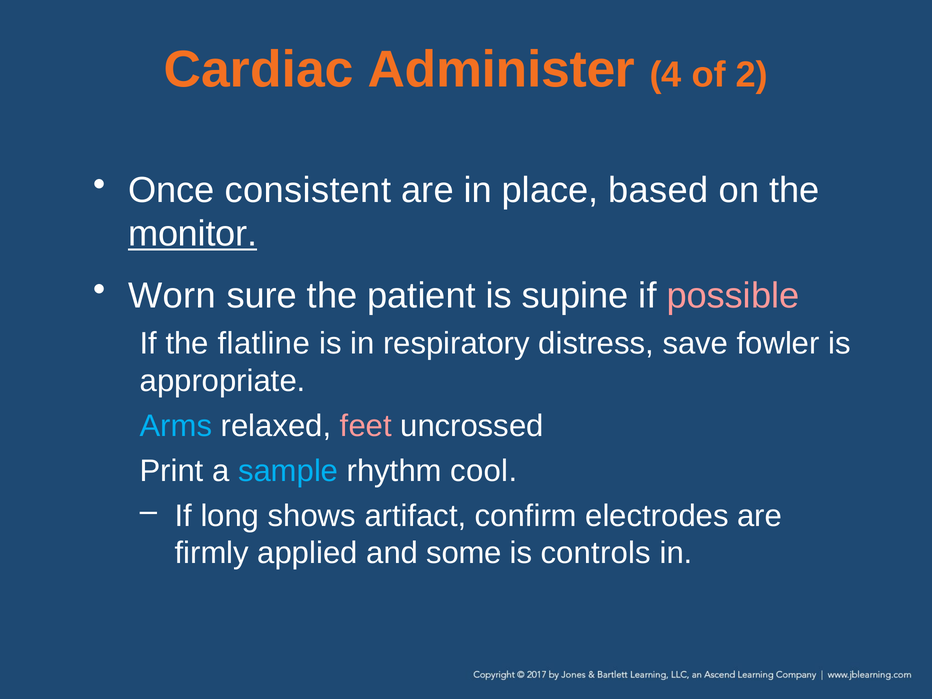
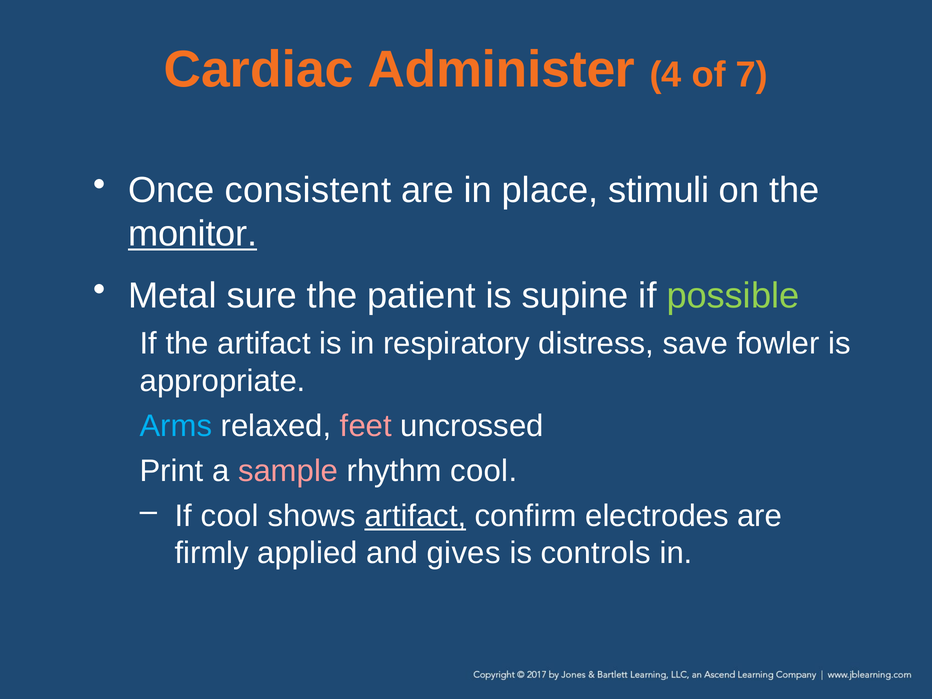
2: 2 -> 7 (752, 75)
based: based -> stimuli (659, 191)
Worn: Worn -> Metal (172, 296)
possible colour: pink -> light green (733, 296)
the flatline: flatline -> artifact (264, 344)
sample colour: light blue -> pink (288, 471)
If long: long -> cool (230, 516)
artifact underline: none -> present (415, 516)
some: some -> gives (464, 553)
